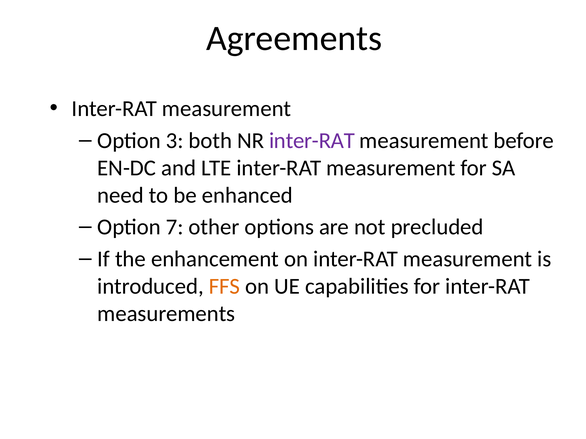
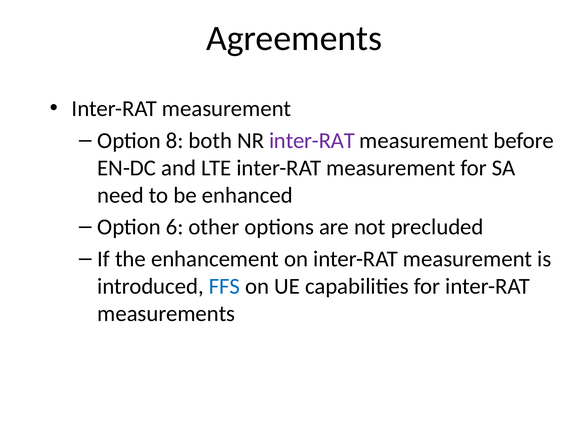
3: 3 -> 8 (175, 141)
7: 7 -> 6 (175, 227)
FFS colour: orange -> blue (225, 287)
